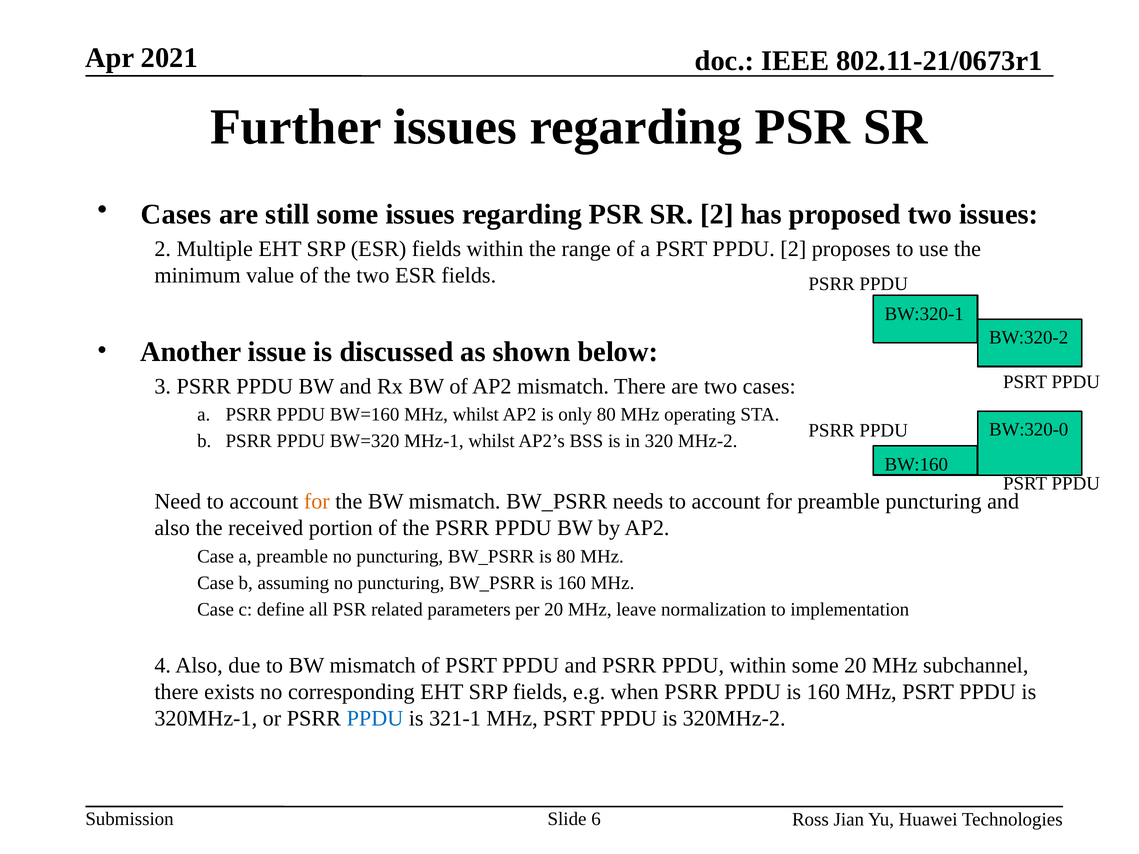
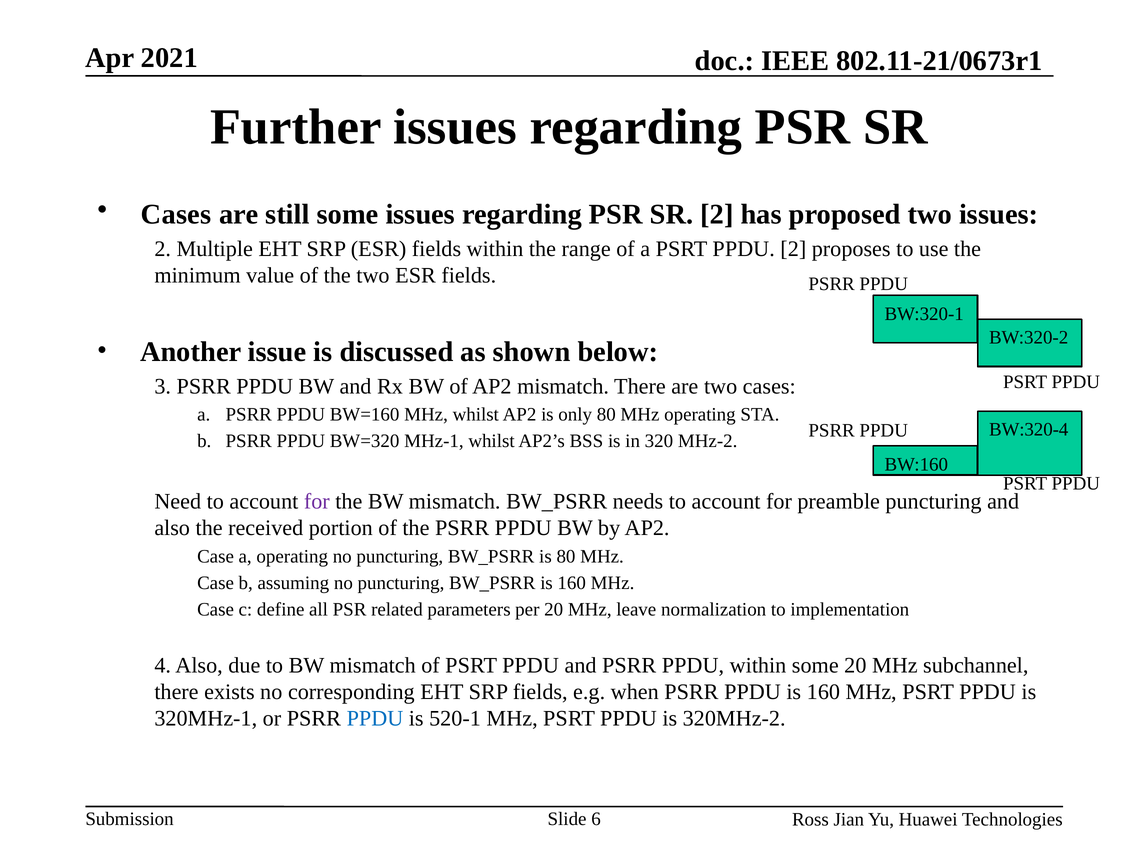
BW:320-0: BW:320-0 -> BW:320-4 (1029, 430)
for colour: orange -> purple (317, 502)
a preamble: preamble -> operating (292, 556)
321-1: 321-1 -> 520-1 (455, 719)
